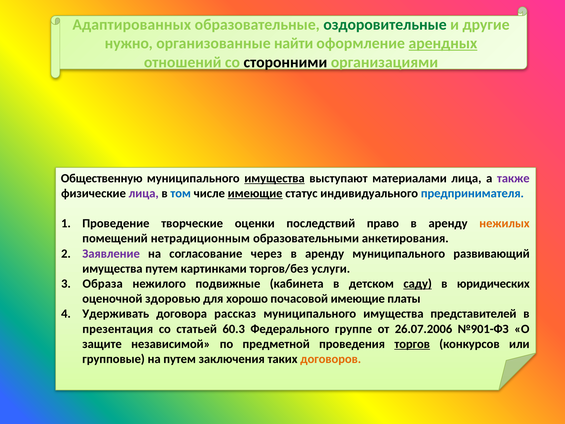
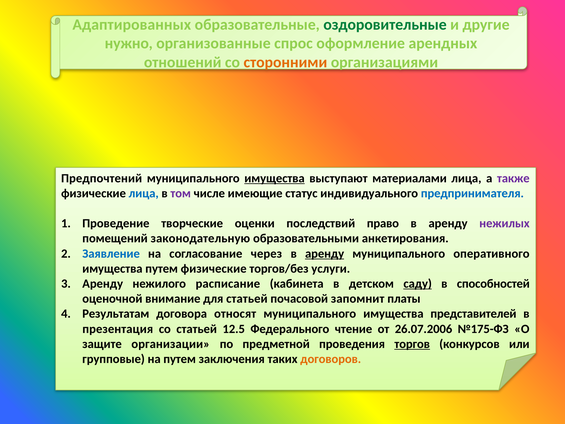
найти: найти -> спрос (294, 43)
арендных underline: present -> none (443, 43)
сторонними colour: black -> orange (285, 62)
Общественную: Общественную -> Предпочтений (102, 178)
лица colour: purple -> blue (144, 193)
том colour: blue -> purple (181, 193)
имеющие underline: present -> none (255, 193)
нежилых colour: orange -> purple (504, 223)
нетрадиционным: нетрадиционным -> законодательную (200, 238)
Заявление colour: purple -> blue (111, 253)
аренду underline: none -> present (325, 253)
развивающий: развивающий -> оперативного (491, 253)
путем картинками: картинками -> физические (214, 268)
Образа: Образа -> Аренду (103, 284)
подвижные: подвижные -> расписание (228, 284)
юридических: юридических -> способностей (493, 284)
здоровью: здоровью -> внимание (173, 299)
для хорошо: хорошо -> статьей (247, 299)
почасовой имеющие: имеющие -> запомнит (358, 299)
Удерживать: Удерживать -> Результатам (116, 314)
рассказ: рассказ -> относят (235, 314)
60.3: 60.3 -> 12.5 (234, 329)
группе: группе -> чтение (354, 329)
№901-ФЗ: №901-ФЗ -> №175-ФЗ (483, 329)
независимой: независимой -> организации (171, 344)
